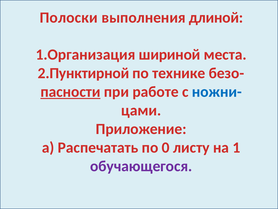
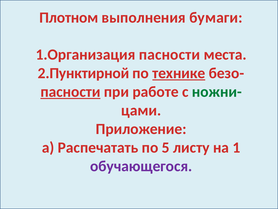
Полоски: Полоски -> Плотном (69, 17)
длиной: длиной -> бумаги (216, 17)
1.Организация шириной: шириной -> пасности (169, 55)
технике underline: none -> present (179, 73)
ножни- colour: blue -> green (217, 92)
0: 0 -> 5 (166, 147)
